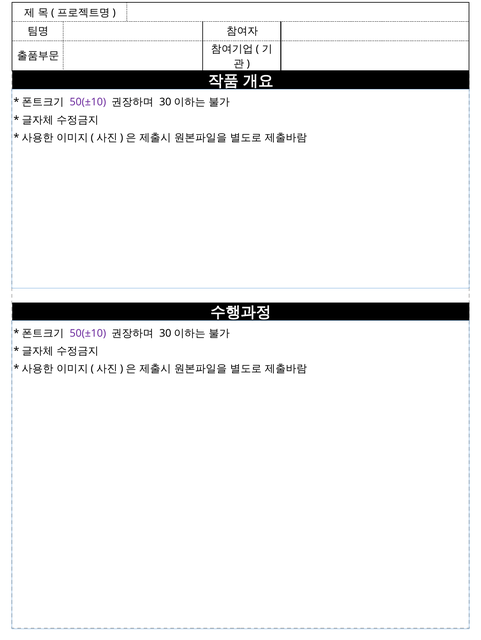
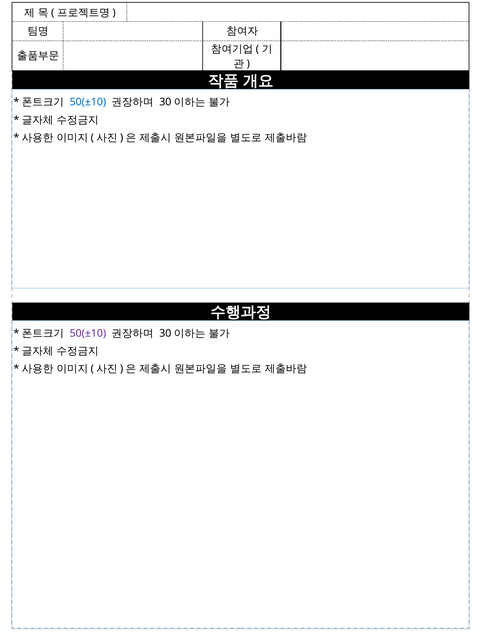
50(±10 colour: purple -> blue (88, 102)
